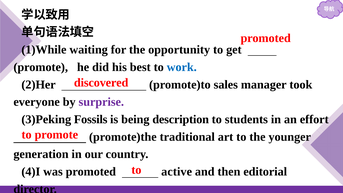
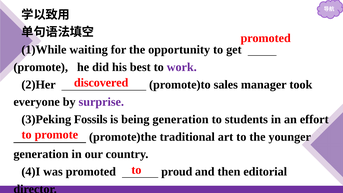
work colour: blue -> purple (182, 67)
being description: description -> generation (181, 119)
active: active -> proud (177, 172)
